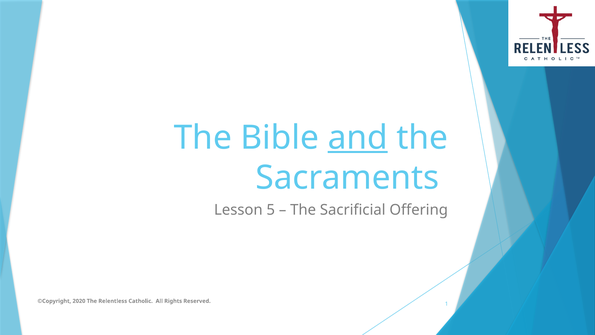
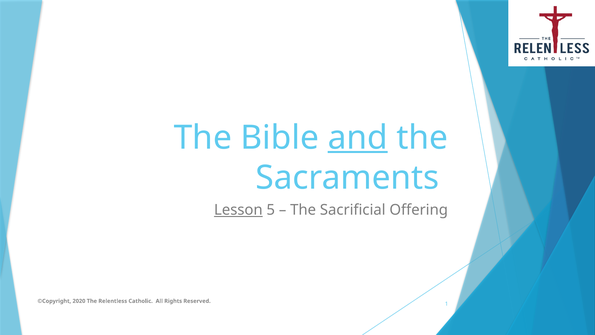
Lesson underline: none -> present (238, 210)
